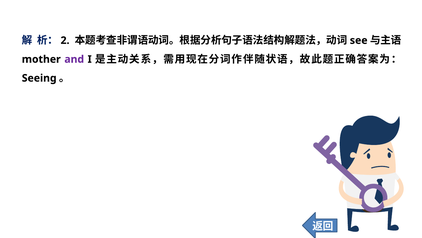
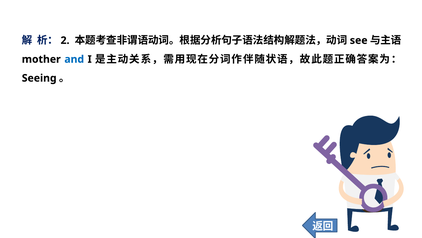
and colour: purple -> blue (74, 59)
